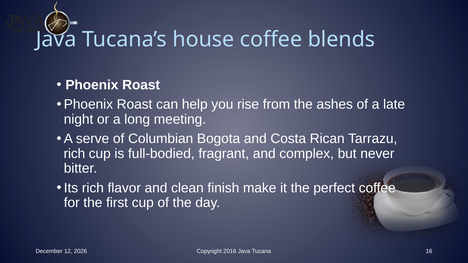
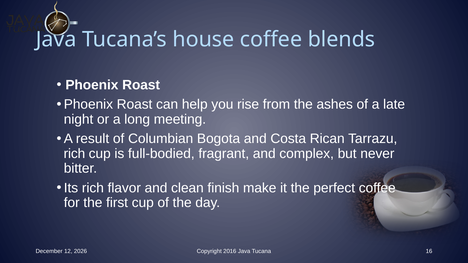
serve: serve -> result (93, 139)
